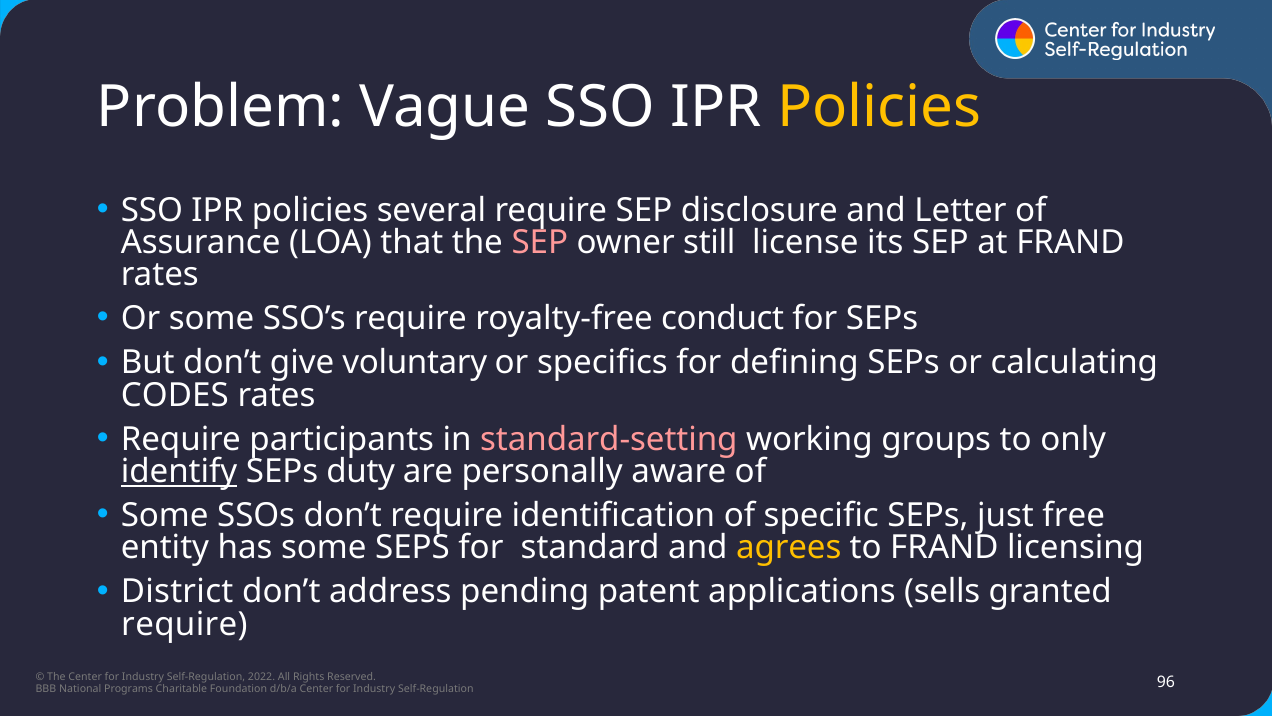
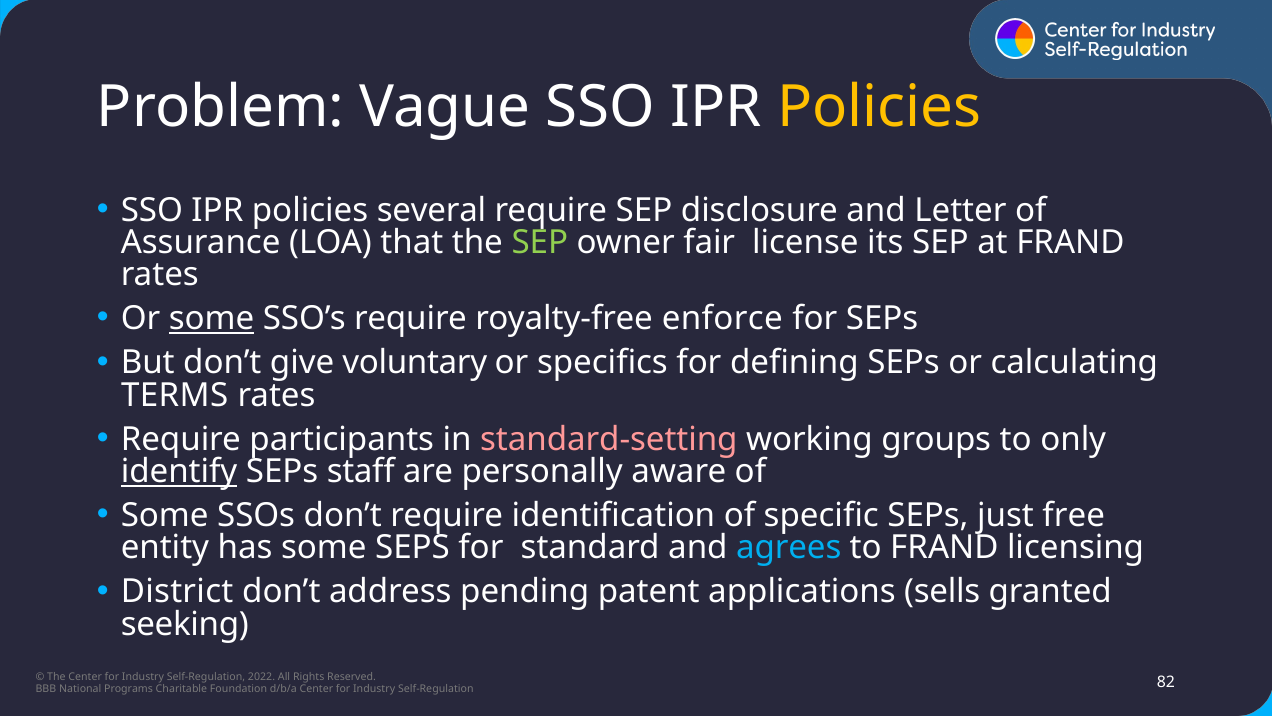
SEP colour: pink -> light green (540, 242)
still: still -> fair (709, 242)
some underline: none -> present (212, 319)
conduct: conduct -> enforce (722, 319)
CODES: CODES -> TERMS (175, 395)
duty: duty -> staff (361, 471)
agrees colour: yellow -> light blue (789, 547)
require: require -> seeking (185, 624)
96: 96 -> 82 (1166, 682)
